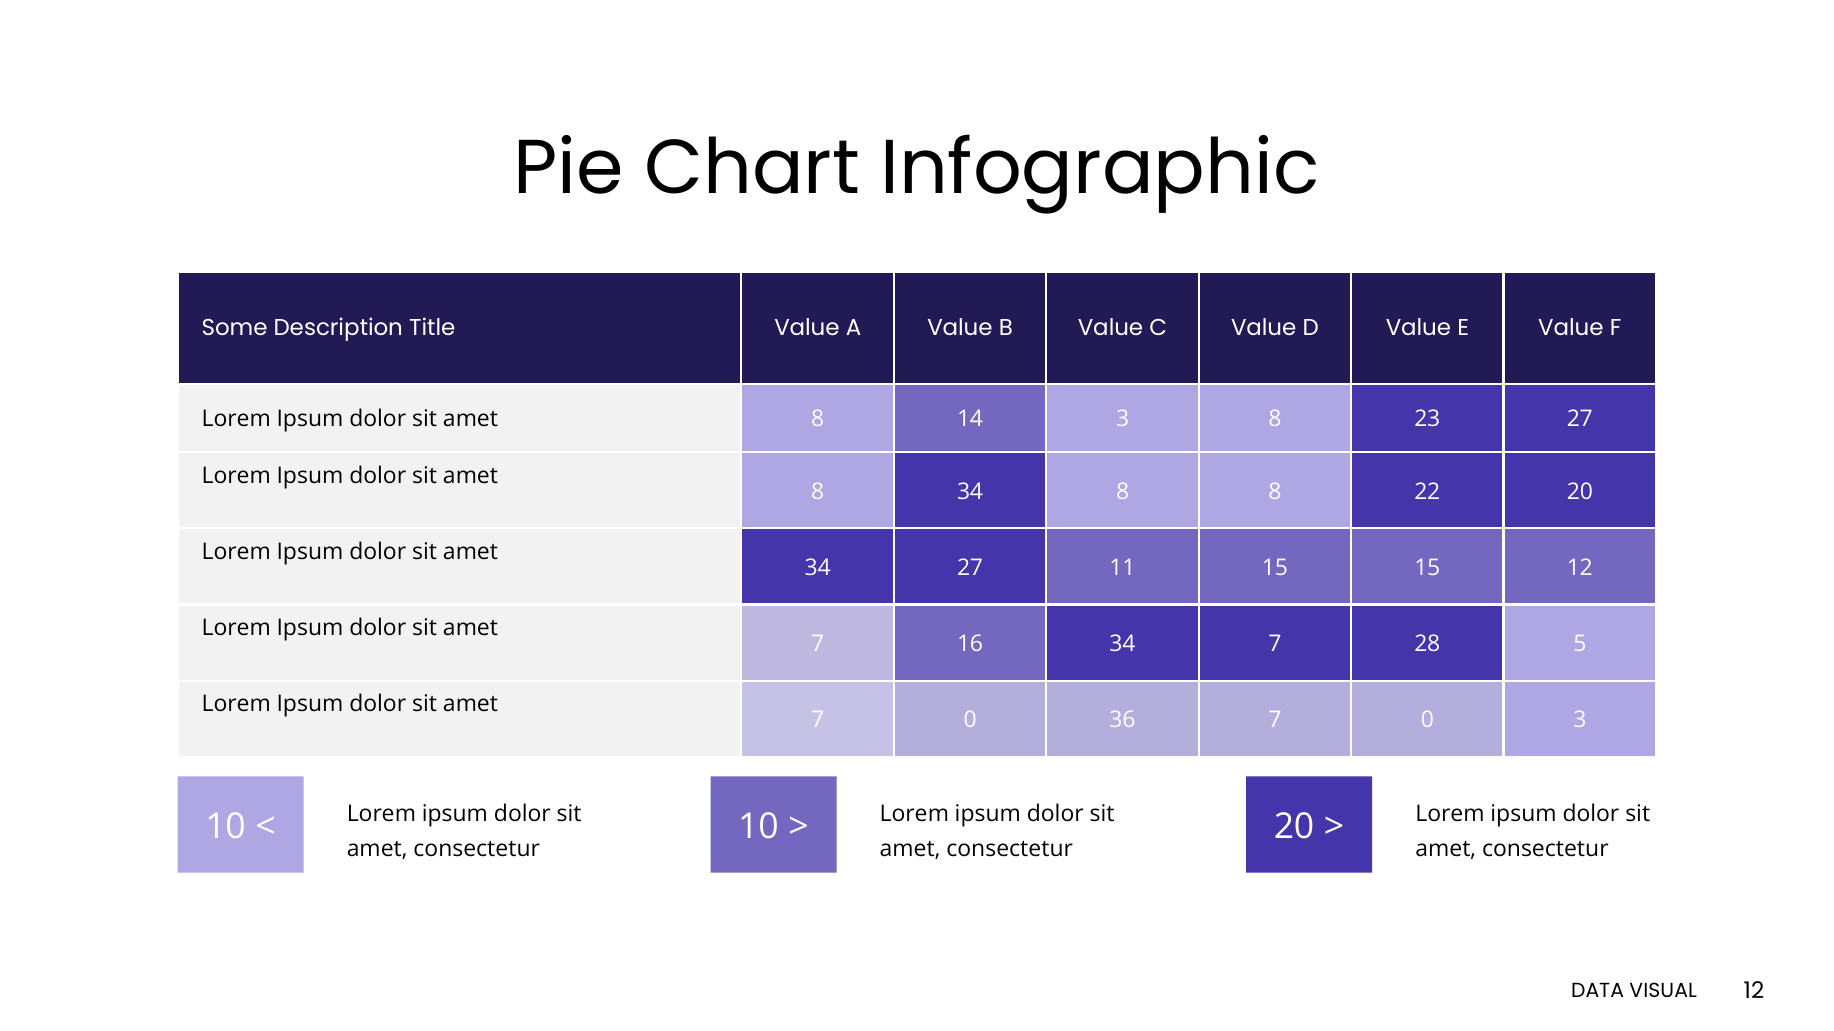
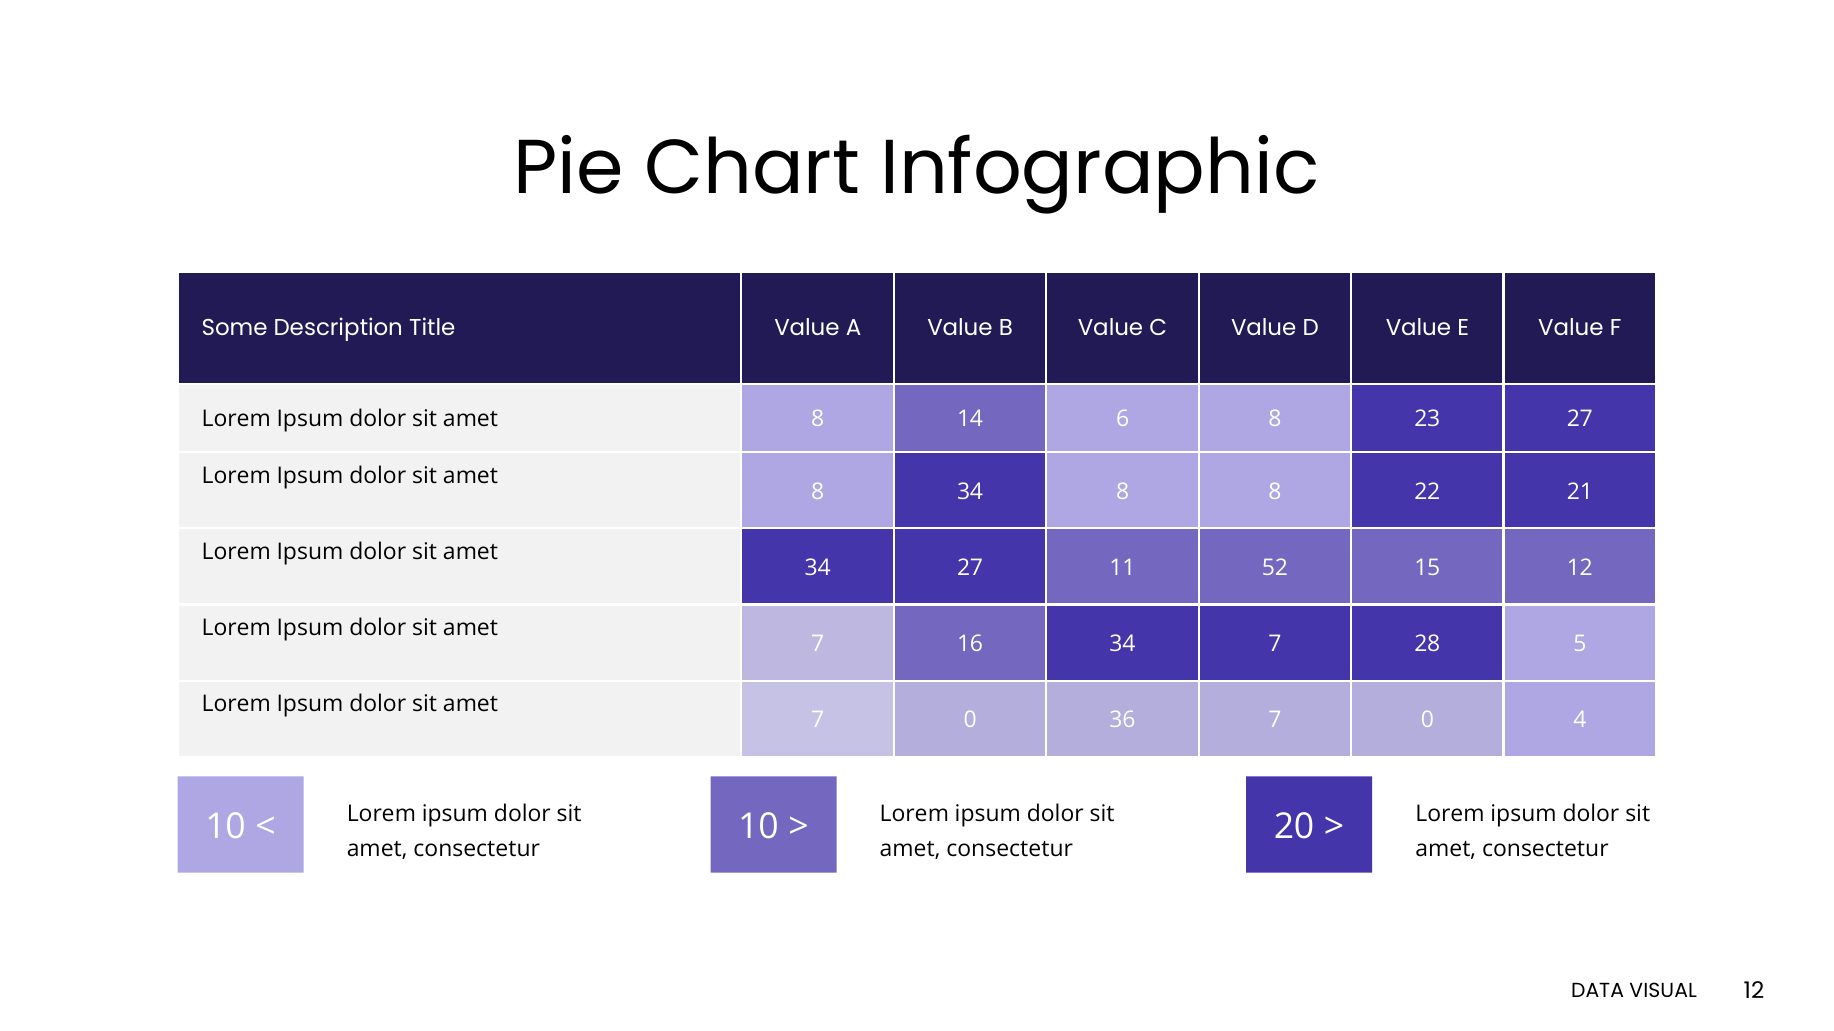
14 3: 3 -> 6 (1123, 420)
22 20: 20 -> 21 (1580, 492)
11 15: 15 -> 52 (1275, 568)
0 3: 3 -> 4 (1580, 720)
